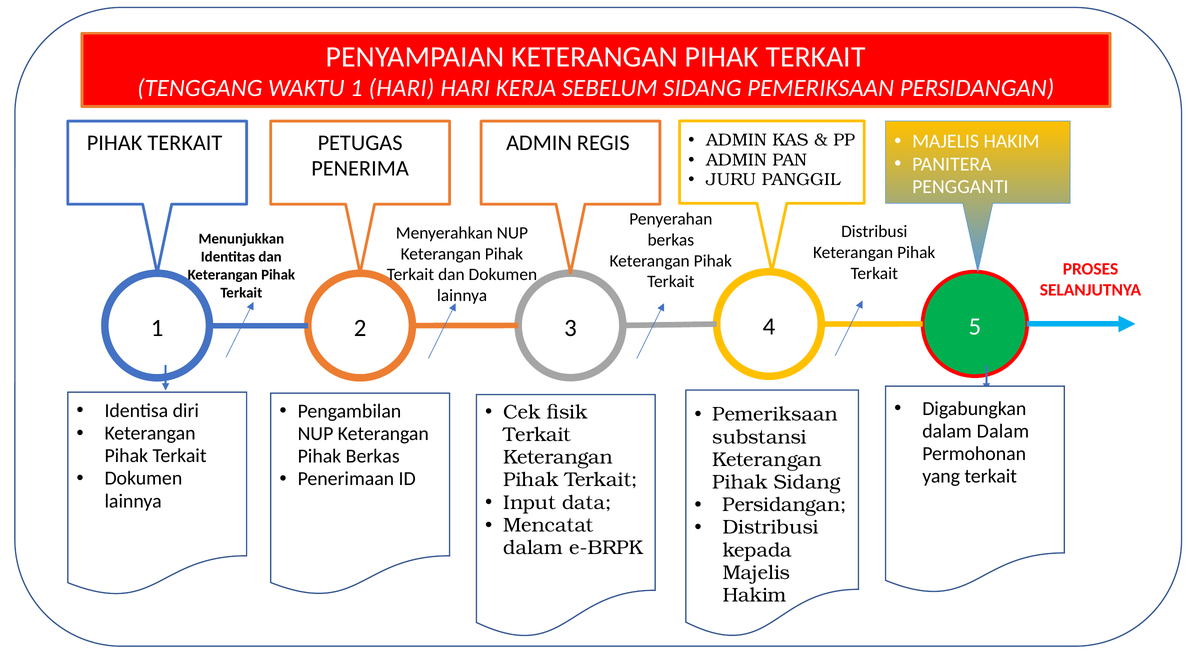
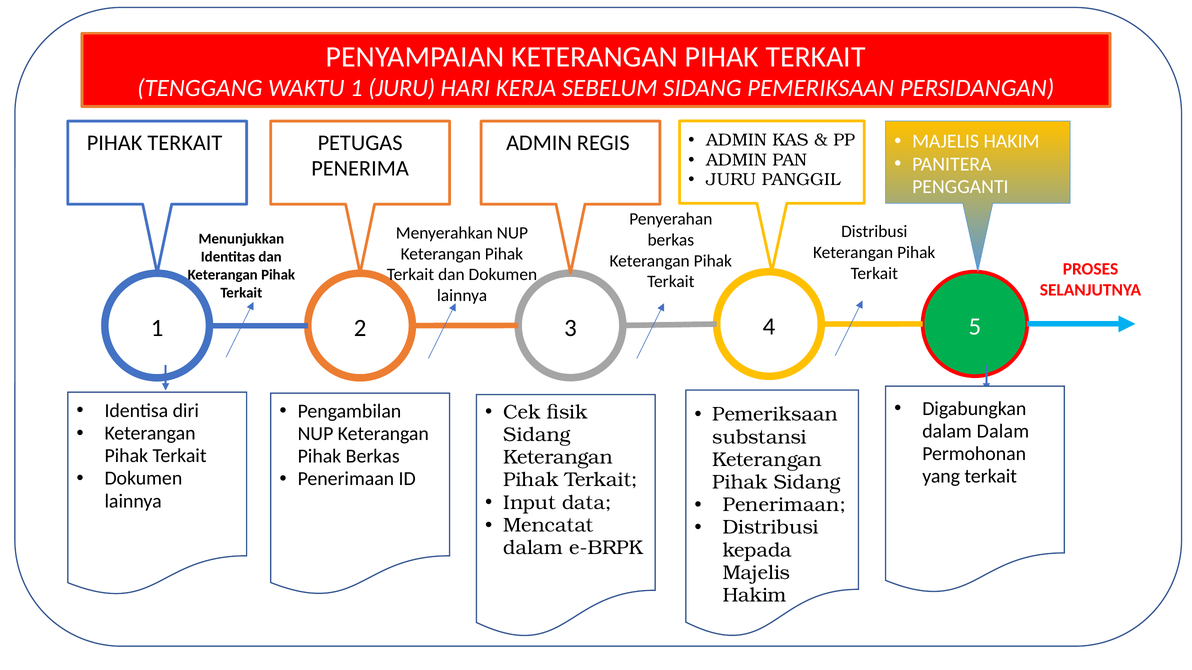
1 HARI: HARI -> JURU (402, 88)
Terkait: Terkait -> Sidang (537, 435)
Persidangan: Persidangan -> Penerimaan (784, 505)
